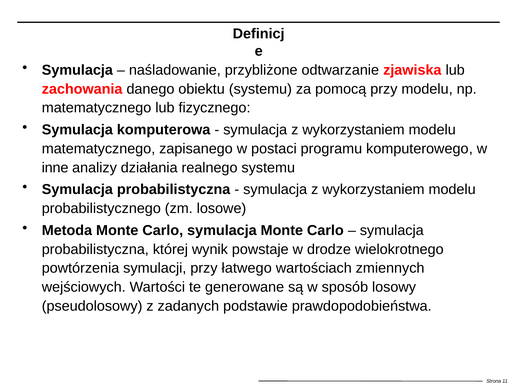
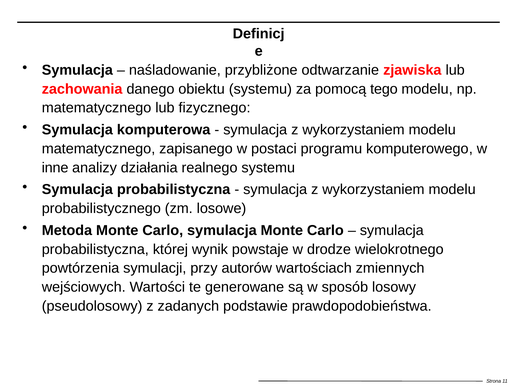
pomocą przy: przy -> tego (384, 89)
łatwego: łatwego -> autorów (247, 268)
